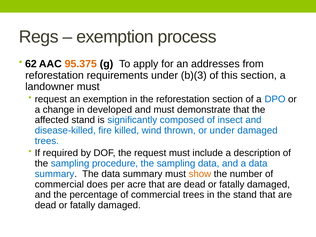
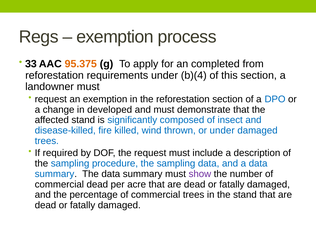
62: 62 -> 33 (31, 64)
addresses: addresses -> completed (215, 64)
b)(3: b)(3 -> b)(4 (194, 75)
show colour: orange -> purple (200, 174)
commercial does: does -> dead (97, 184)
